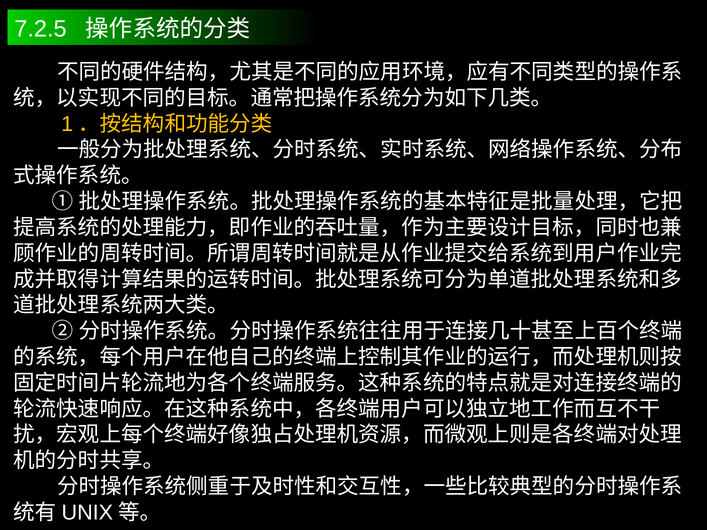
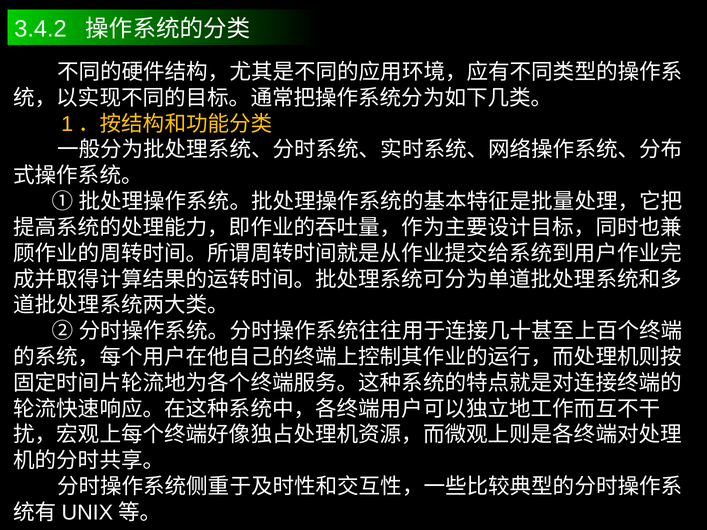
7.2.5: 7.2.5 -> 3.4.2 (41, 29)
